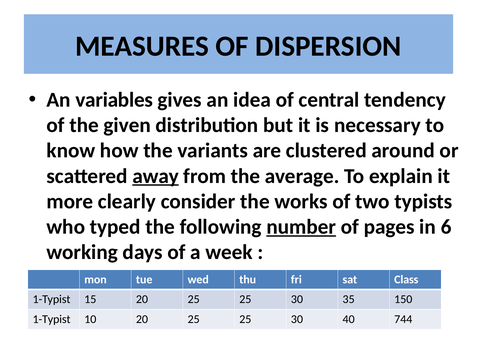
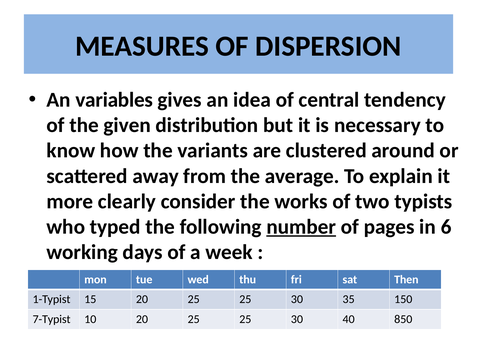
away underline: present -> none (156, 176)
Class: Class -> Then (406, 280)
1-Typist: 1-Typist -> 7-Typist (52, 320)
744: 744 -> 850 (403, 320)
